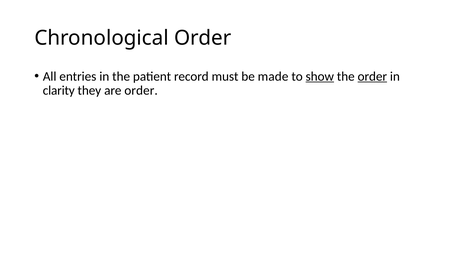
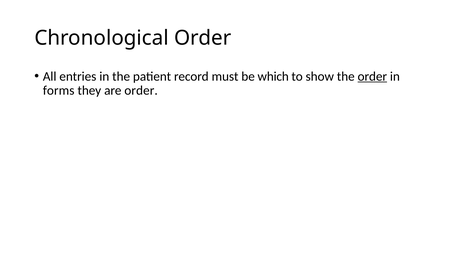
made: made -> which (273, 76)
show underline: present -> none (320, 76)
clarity: clarity -> forms (59, 90)
